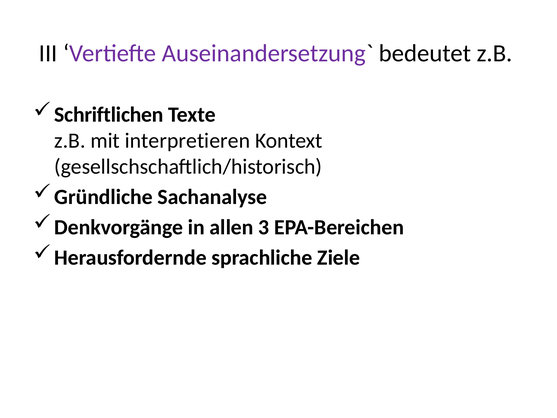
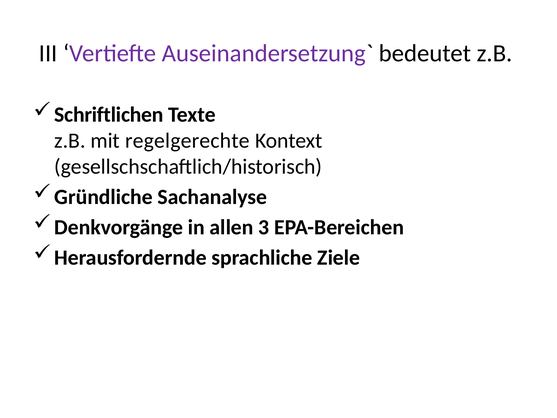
interpretieren: interpretieren -> regelgerechte (187, 141)
